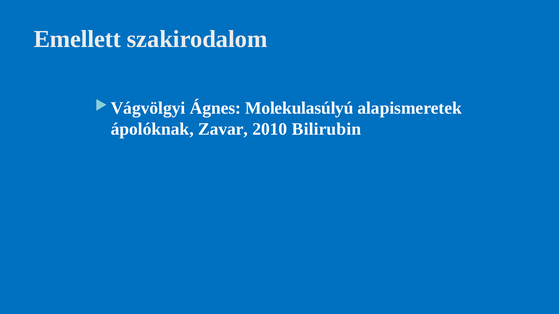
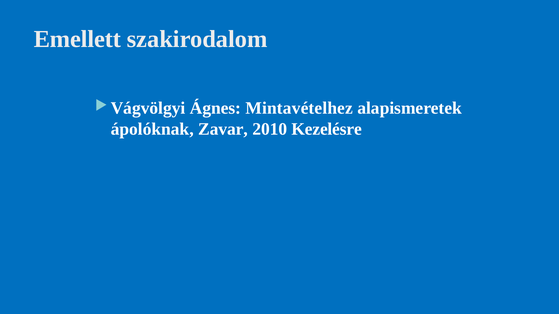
Molekulasúlyú: Molekulasúlyú -> Mintavételhez (299, 108)
Bilirubin: Bilirubin -> Kezelésre (327, 129)
